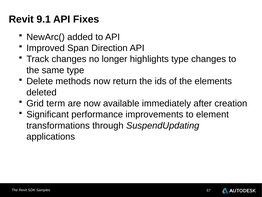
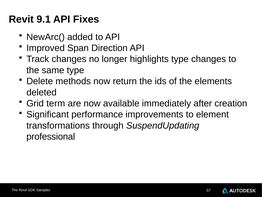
applications: applications -> professional (51, 136)
